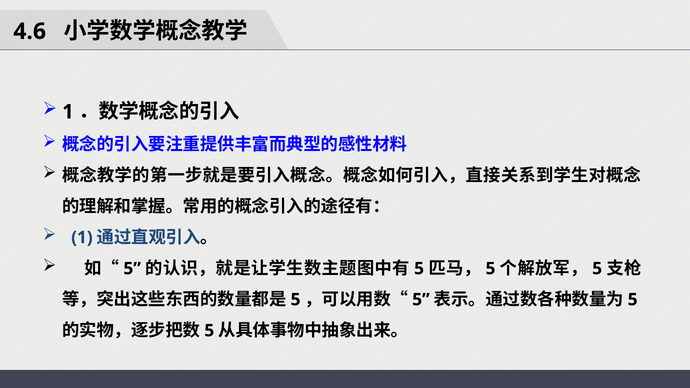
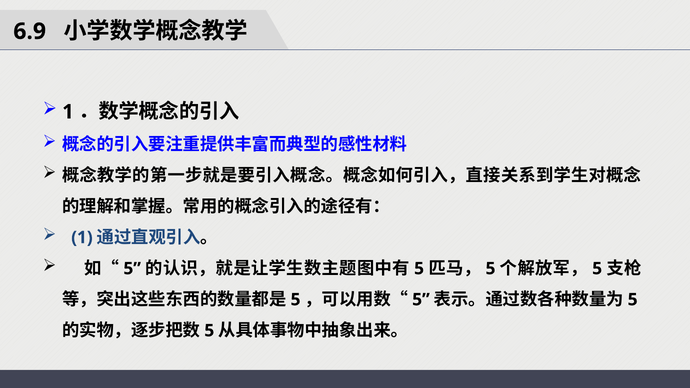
4.6: 4.6 -> 6.9 (30, 31)
